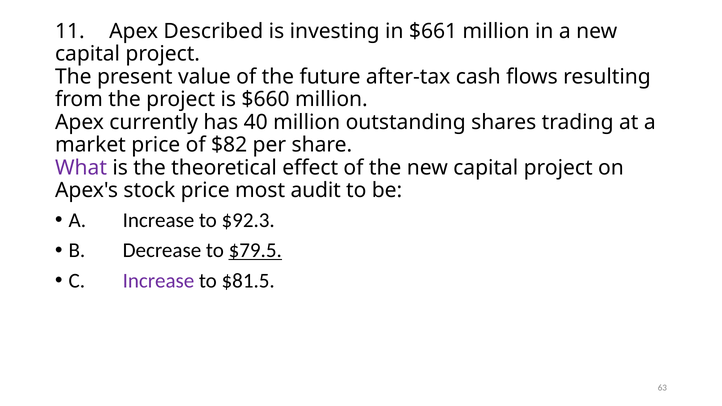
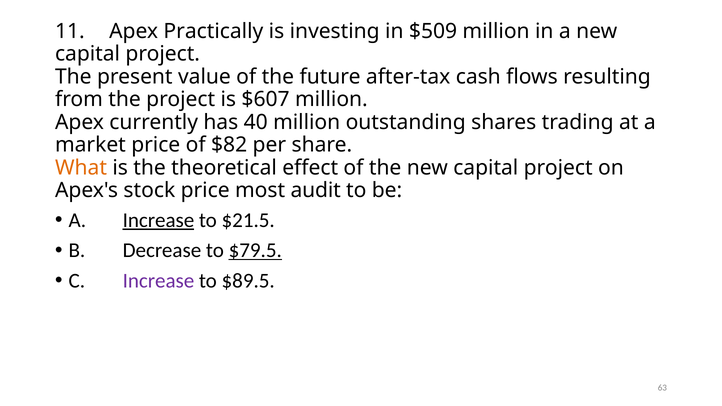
Described: Described -> Practically (213, 31)
$661: $661 -> $509 (433, 31)
$660: $660 -> $607 (266, 99)
What colour: purple -> orange (81, 168)
Increase underline: none -> present (158, 220)
$92.3: $92.3 -> $21.5 (248, 220)
$81.5: $81.5 -> $89.5 (248, 281)
